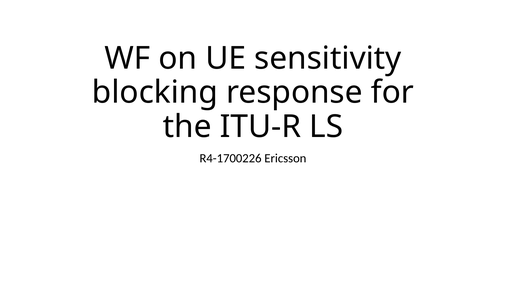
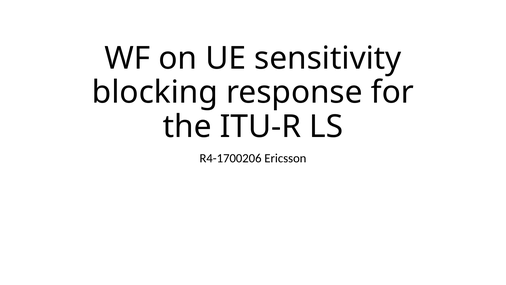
R4-1700226: R4-1700226 -> R4-1700206 (231, 158)
